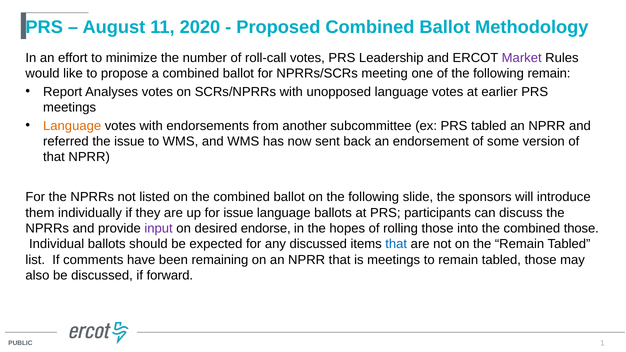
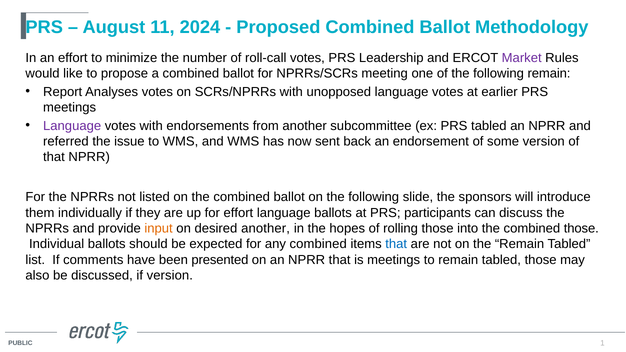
2020: 2020 -> 2024 (200, 27)
Language colour: orange -> purple (72, 126)
for issue: issue -> effort (238, 213)
input colour: purple -> orange (159, 229)
desired endorse: endorse -> another (266, 229)
any discussed: discussed -> combined (318, 244)
remaining: remaining -> presented (220, 260)
if forward: forward -> version (170, 276)
